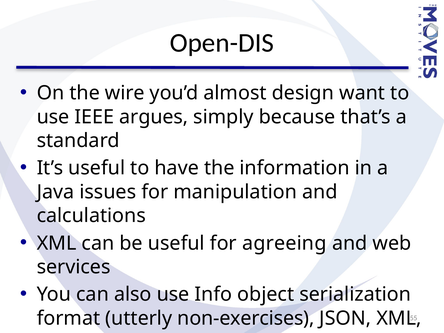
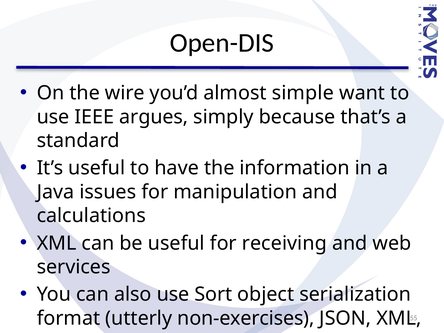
design: design -> simple (303, 93)
agreeing: agreeing -> receiving (284, 243)
Info: Info -> Sort (213, 294)
